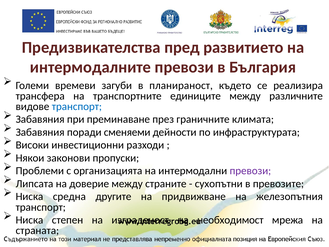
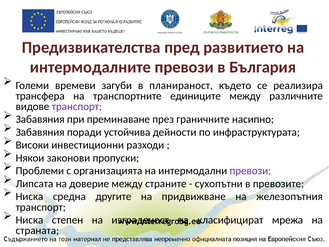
транспорт colour: blue -> purple (77, 106)
климата: климата -> насипно (253, 119)
сменяеми: сменяеми -> устойчива (127, 132)
необходимост: необходимост -> класифицират (230, 220)
